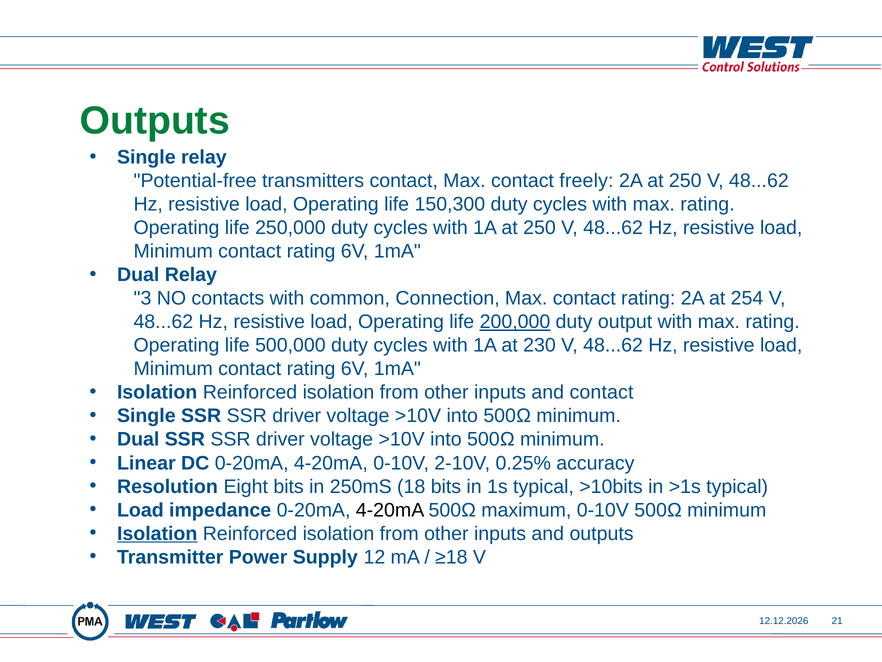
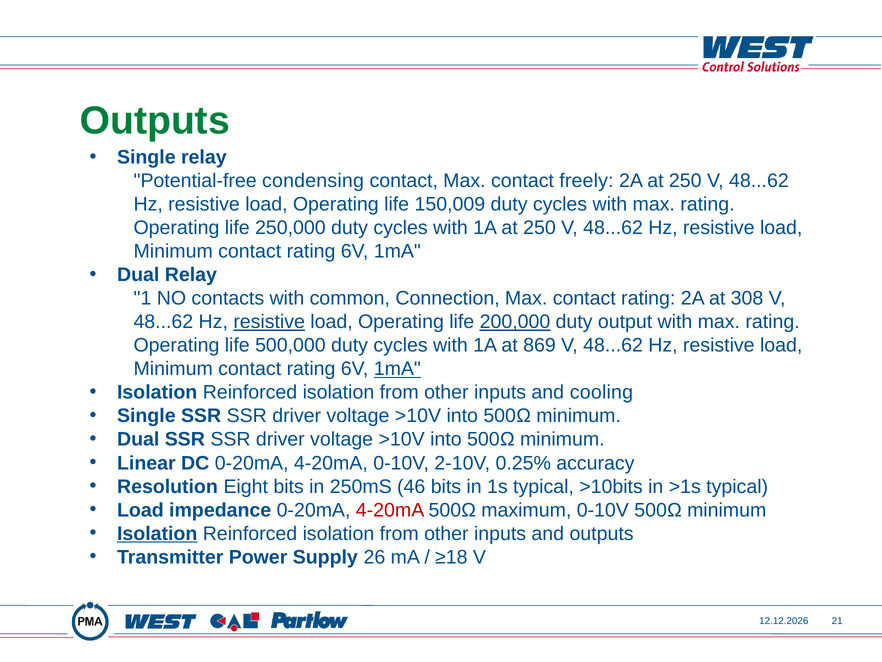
transmitters: transmitters -> condensing (313, 181)
150,300: 150,300 -> 150,009 (450, 204)
3: 3 -> 1 (143, 298)
254: 254 -> 308 (747, 298)
resistive underline: none -> present (269, 322)
230: 230 -> 869 (539, 345)
1mA underline: none -> present (397, 369)
and contact: contact -> cooling (601, 392)
18: 18 -> 46 (411, 486)
4-20mA colour: black -> red (390, 510)
12: 12 -> 26 (374, 557)
